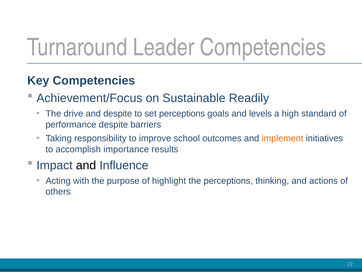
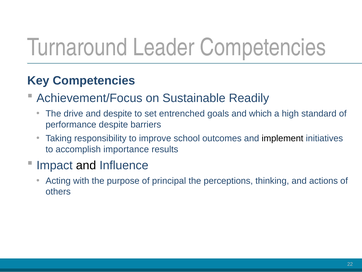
set perceptions: perceptions -> entrenched (182, 113)
levels: levels -> which (260, 113)
implement colour: orange -> black (283, 138)
highlight: highlight -> principal (169, 180)
